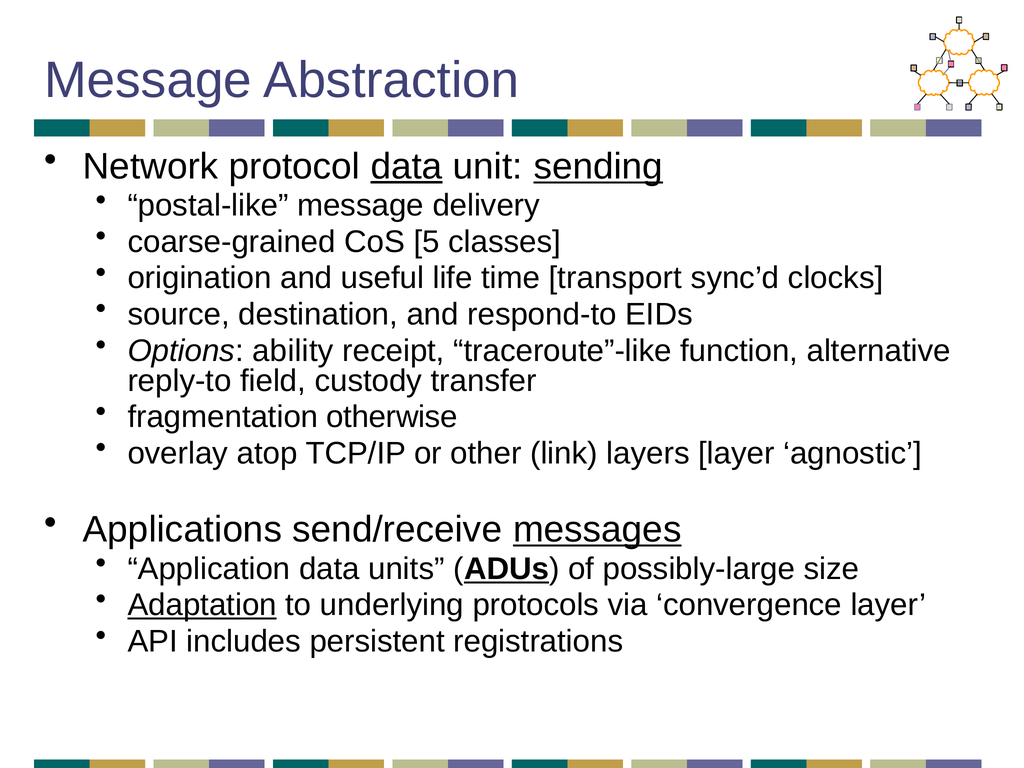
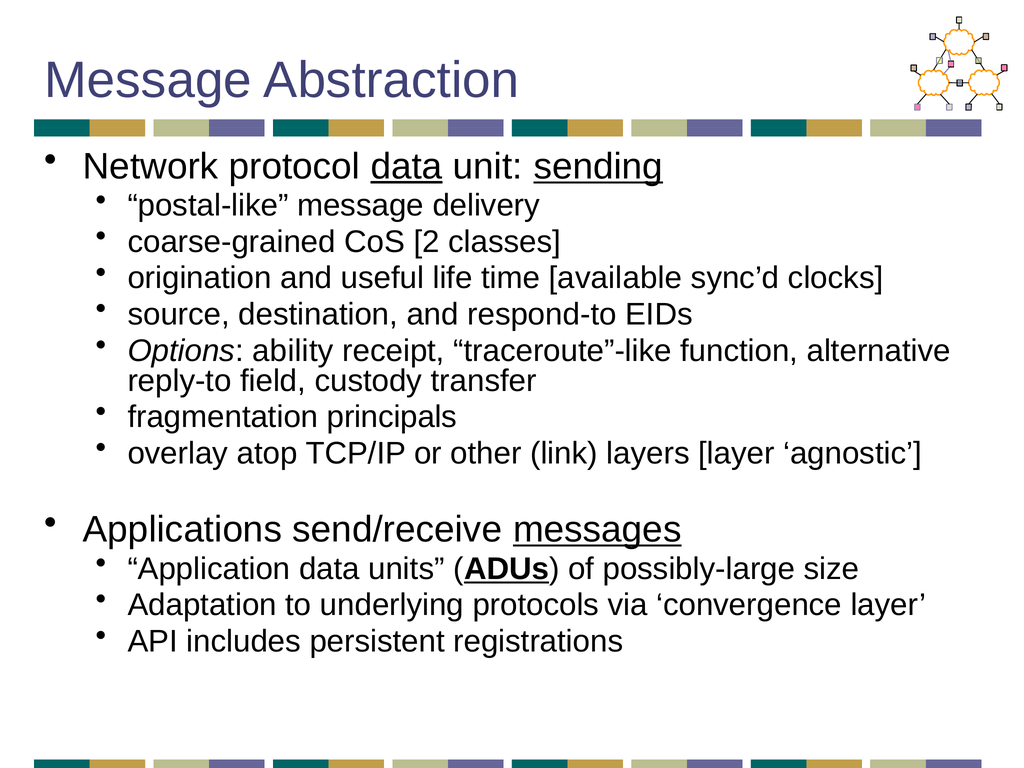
5: 5 -> 2 (427, 242)
transport: transport -> available (615, 278)
otherwise: otherwise -> principals (392, 417)
Adaptation underline: present -> none (202, 605)
